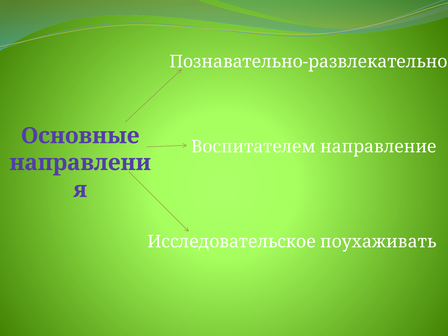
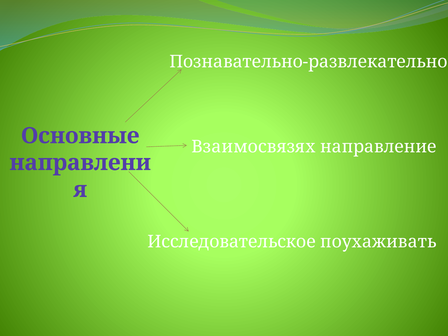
Воспитателем: Воспитателем -> Взаимосвязях (253, 147)
